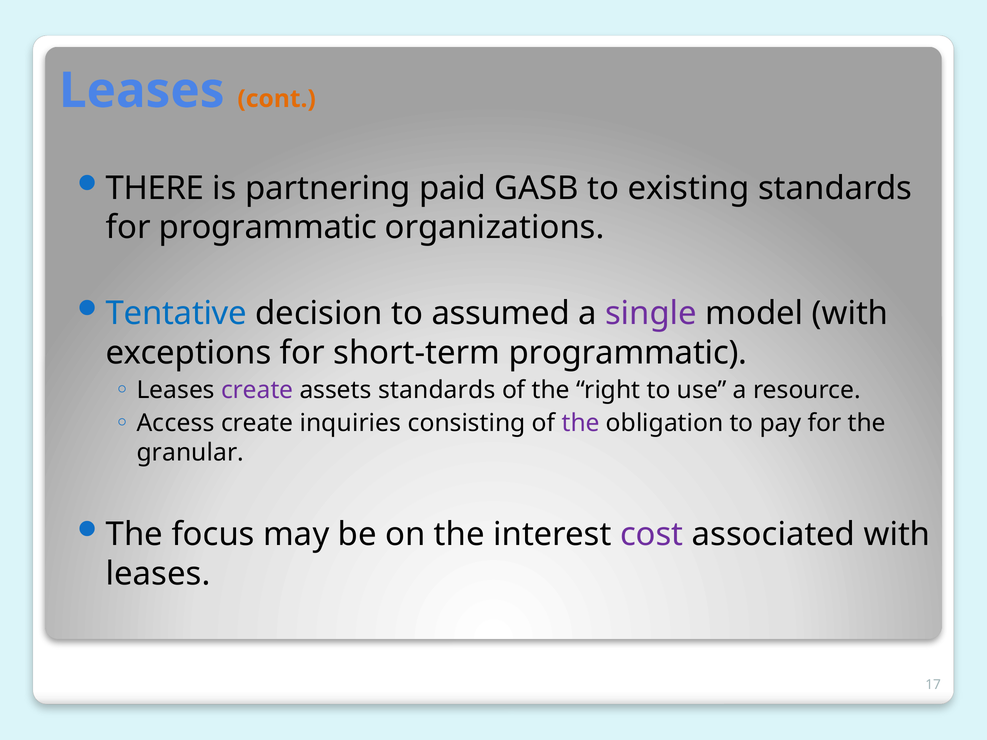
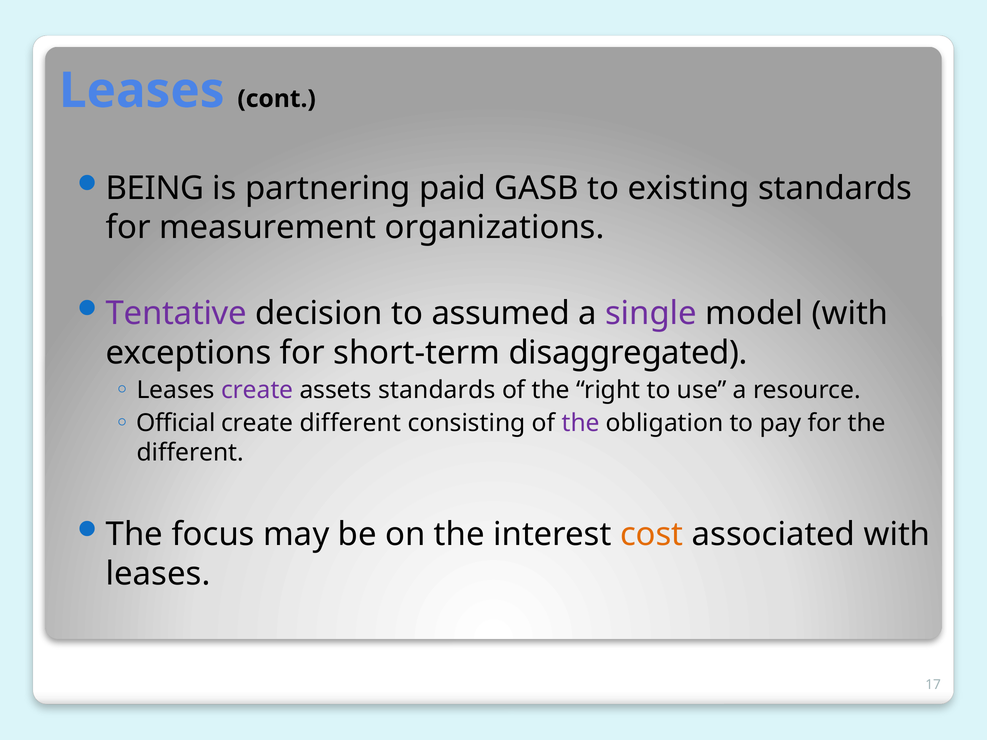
cont colour: orange -> black (277, 99)
THERE: THERE -> BEING (155, 188)
for programmatic: programmatic -> measurement (268, 228)
Tentative colour: blue -> purple (176, 313)
short-term programmatic: programmatic -> disaggregated (628, 353)
Access: Access -> Official (176, 423)
create inquiries: inquiries -> different (350, 423)
granular: granular -> different (190, 453)
cost colour: purple -> orange (652, 534)
